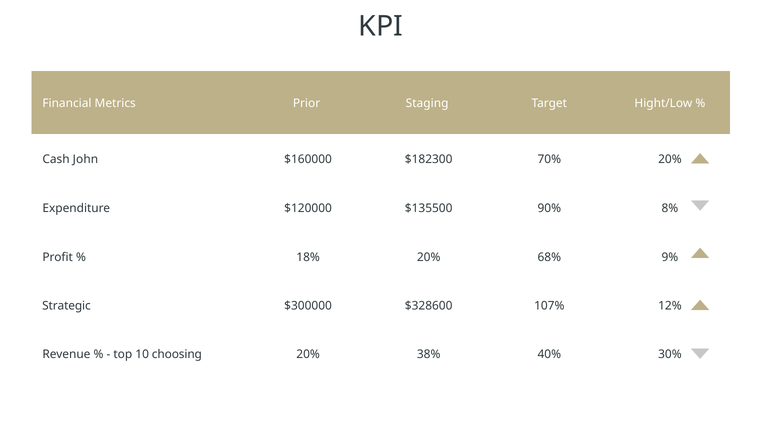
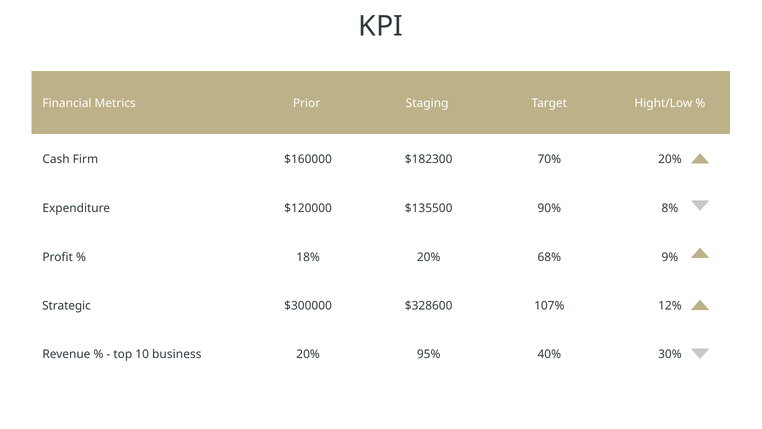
John: John -> Firm (85, 159)
choosing: choosing -> business (177, 354)
38%: 38% -> 95% (429, 354)
